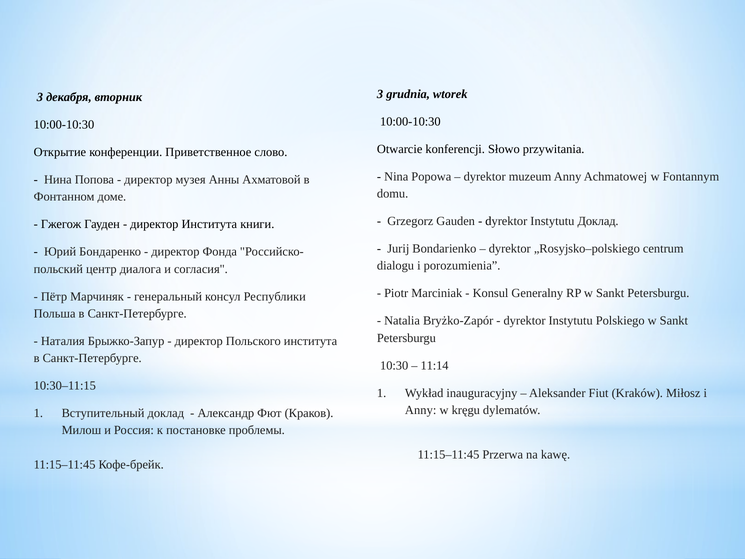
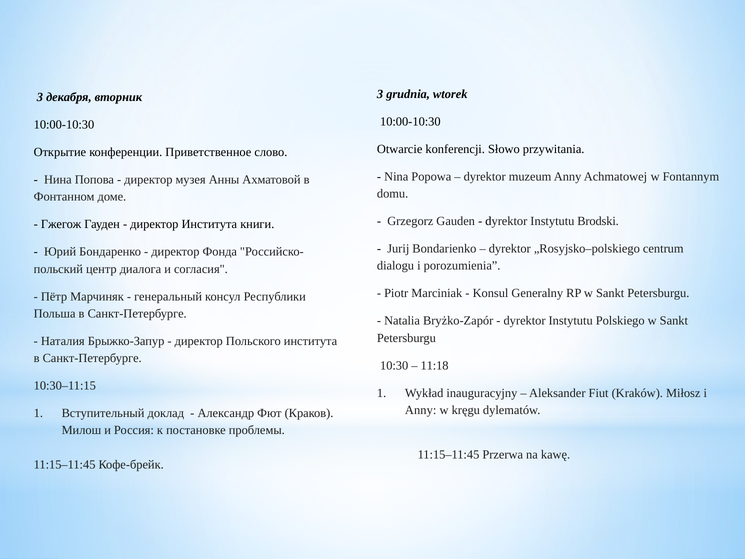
Instytutu Доклад: Доклад -> Brodski (598, 221)
11:14: 11:14 -> 11:18 (435, 365)
